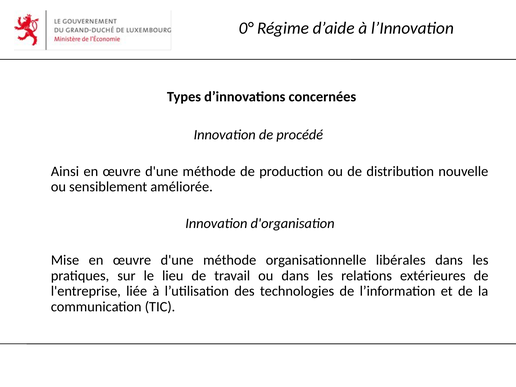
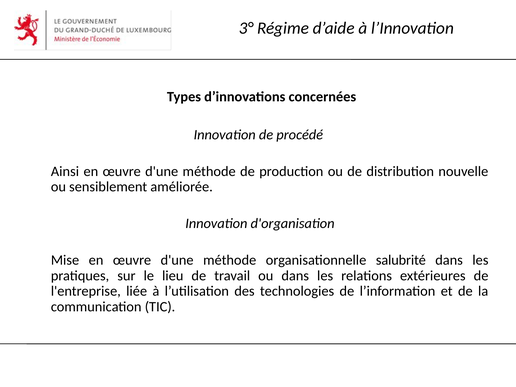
0°: 0° -> 3° (246, 28)
libérales: libérales -> salubrité (401, 260)
